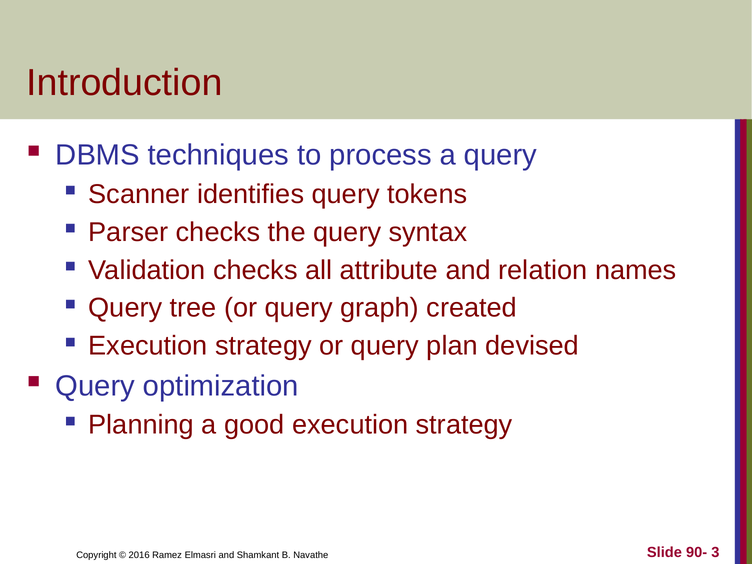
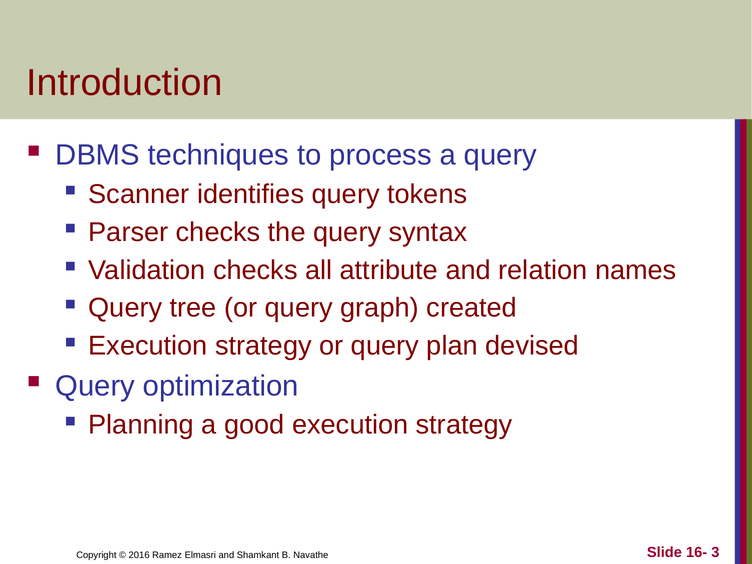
90-: 90- -> 16- (697, 552)
